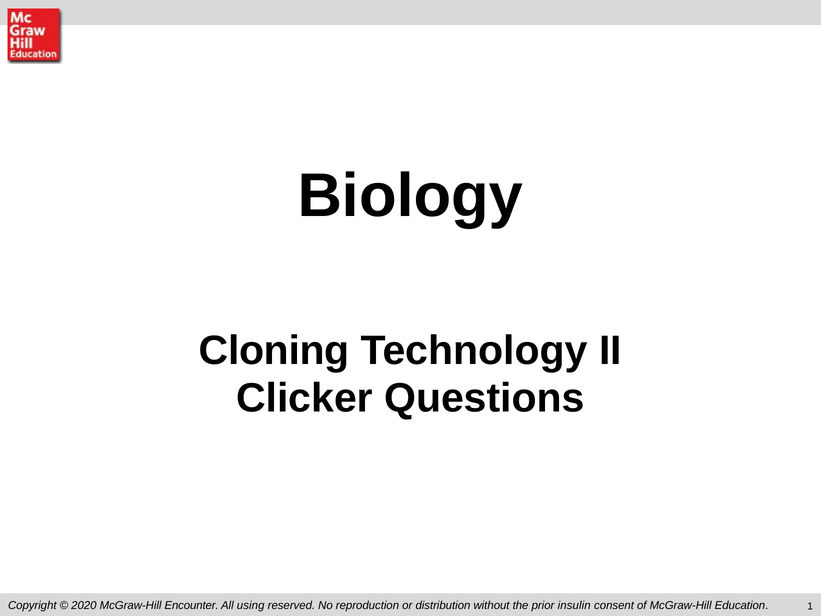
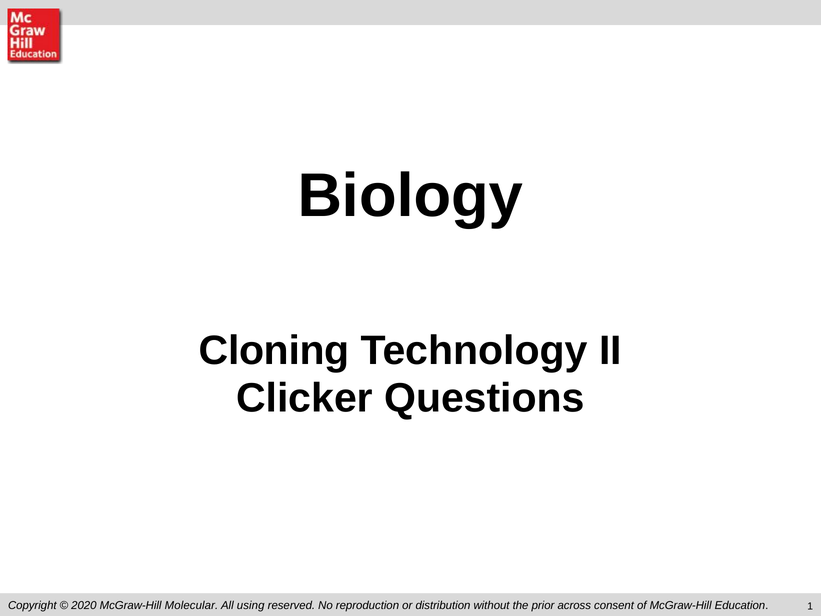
Encounter: Encounter -> Molecular (191, 605)
insulin: insulin -> across (574, 605)
